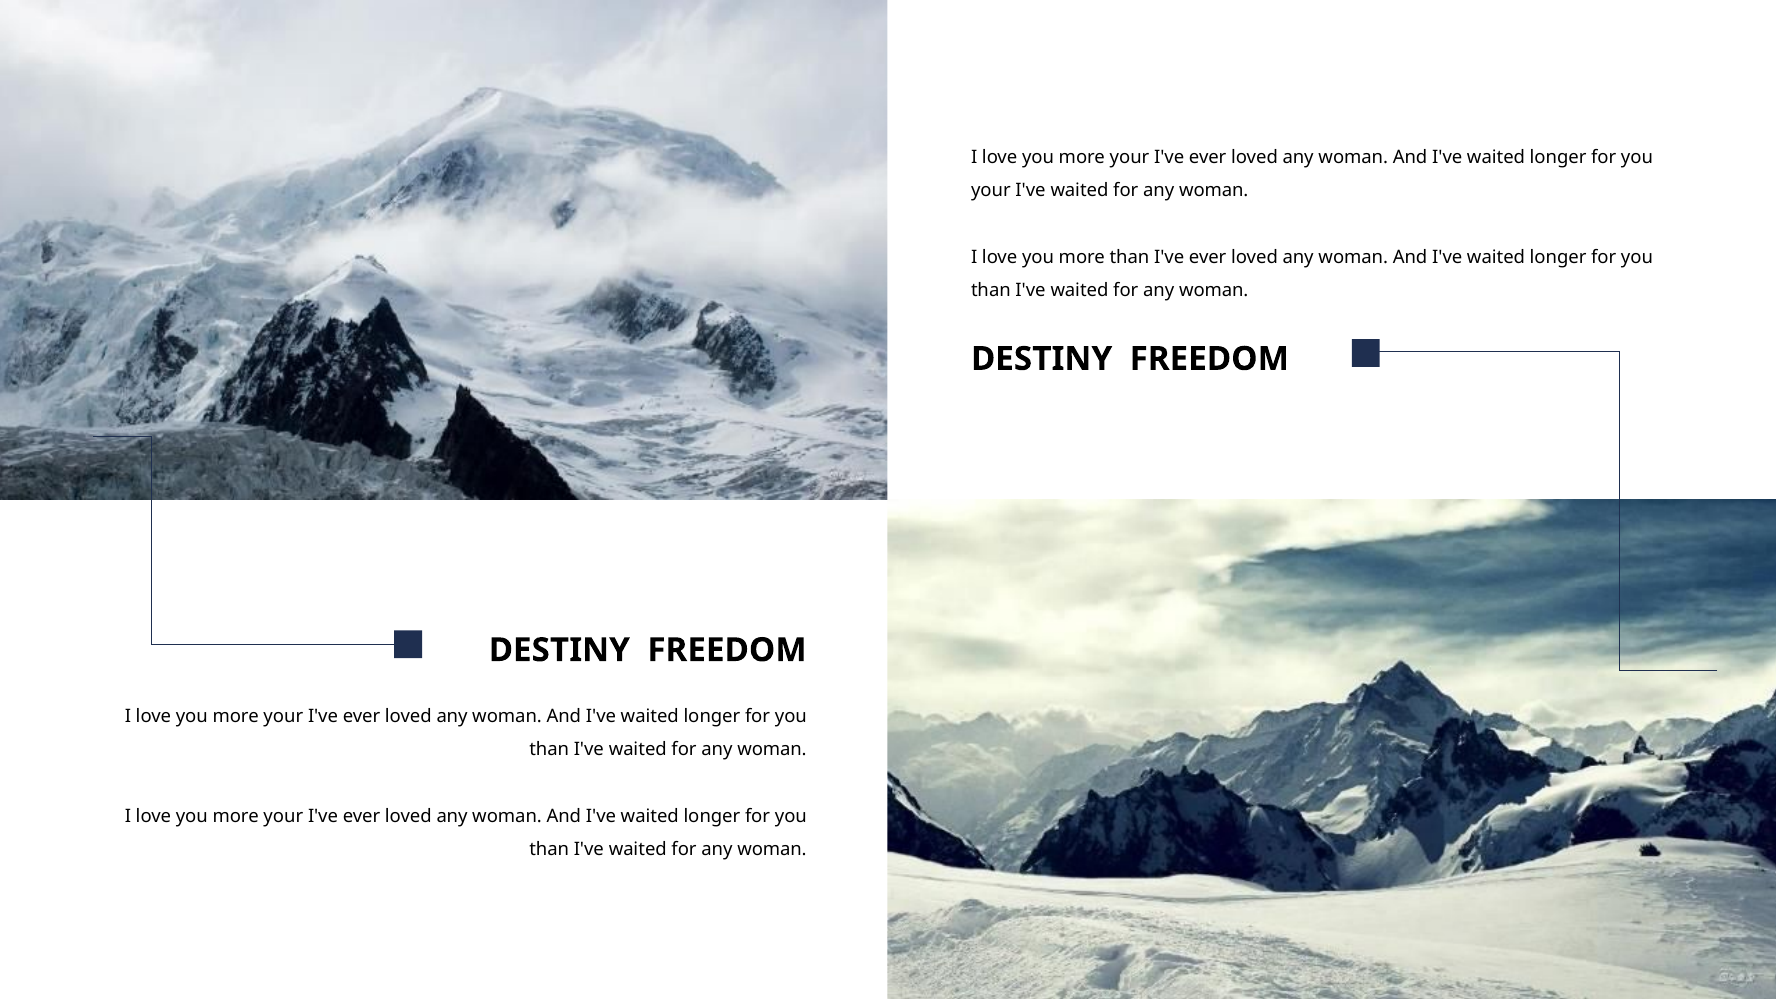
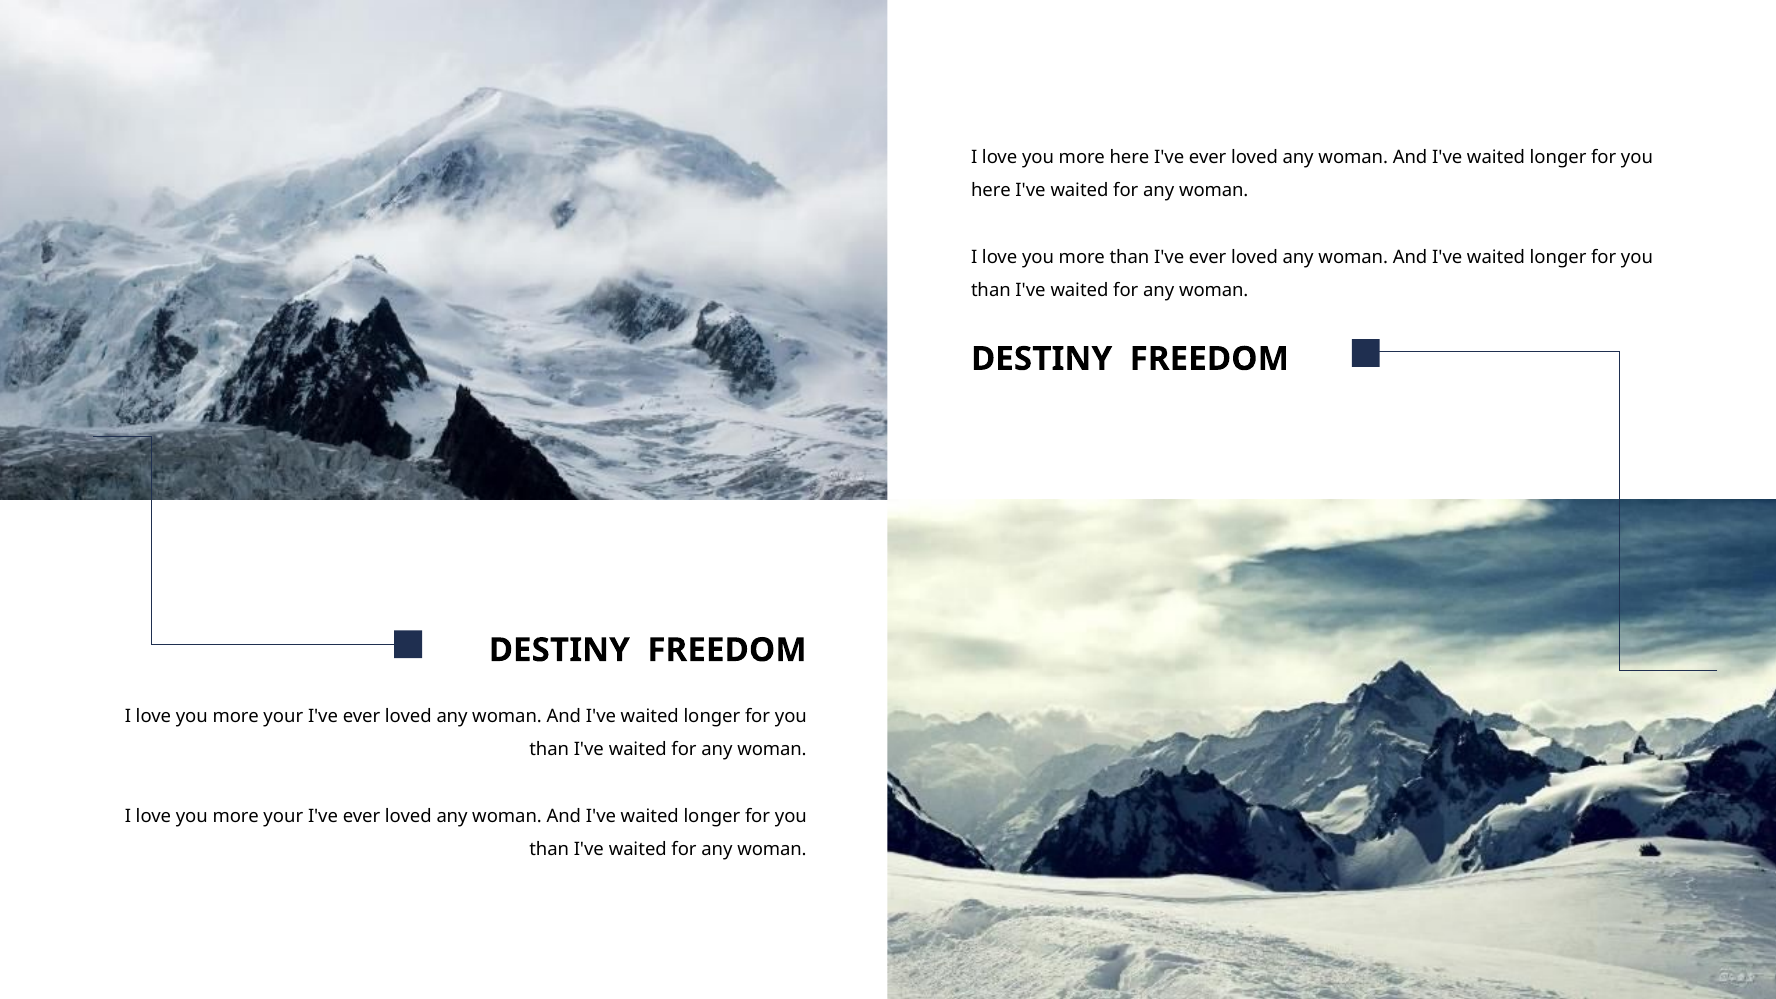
your: your -> here (1130, 157)
your: your -> here (991, 191)
